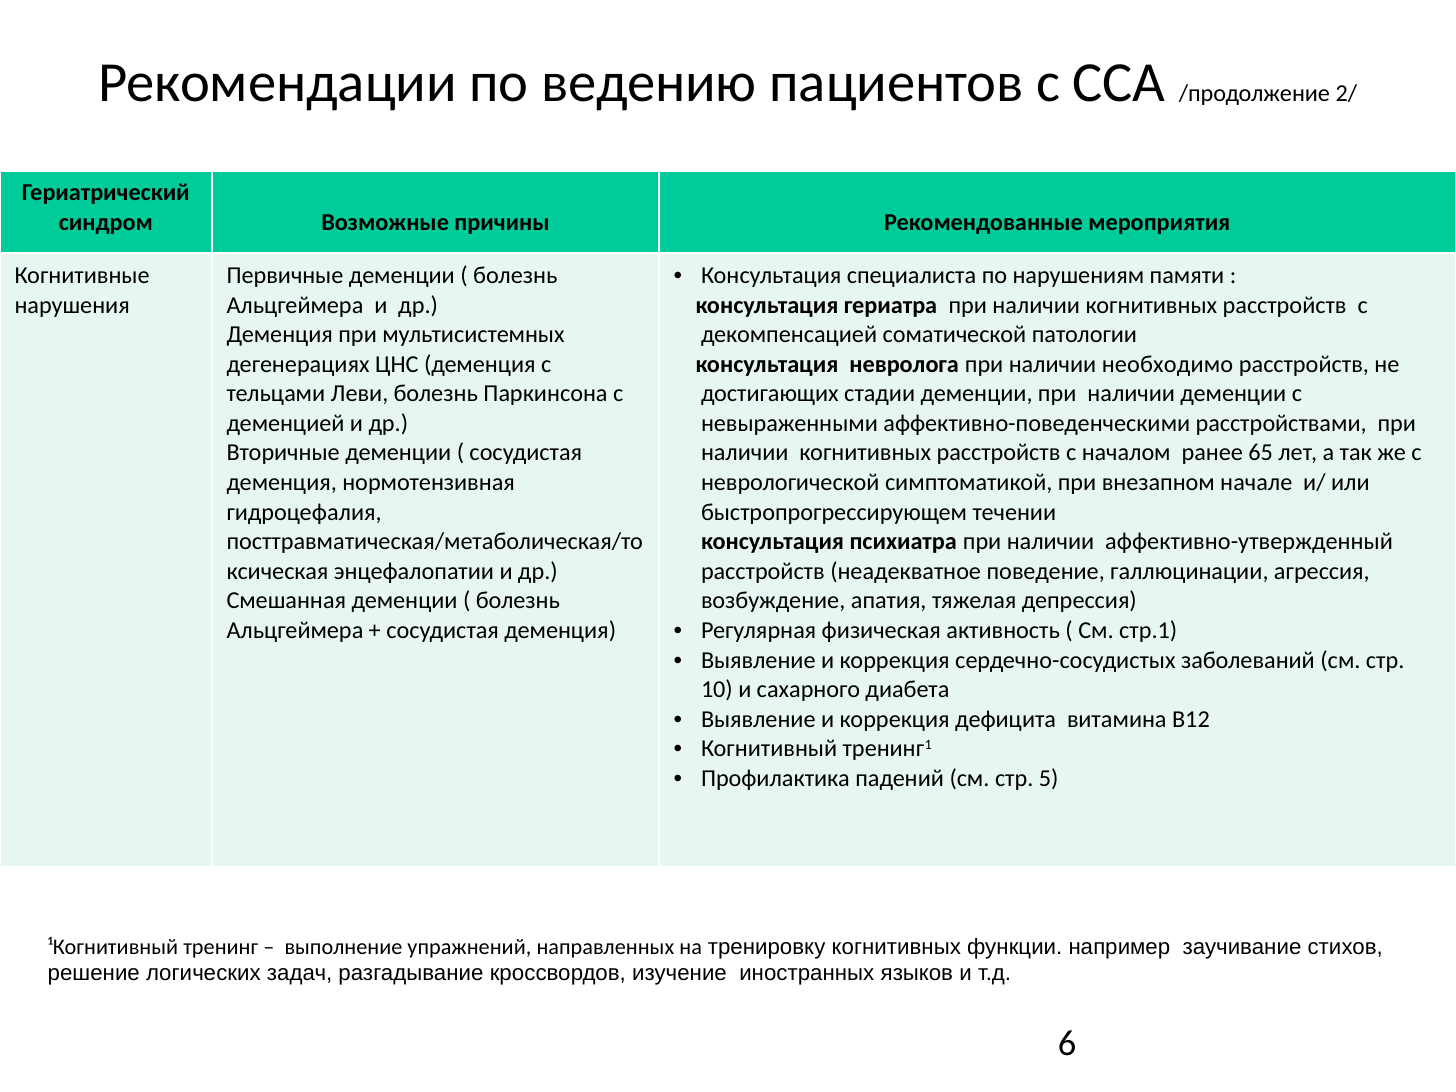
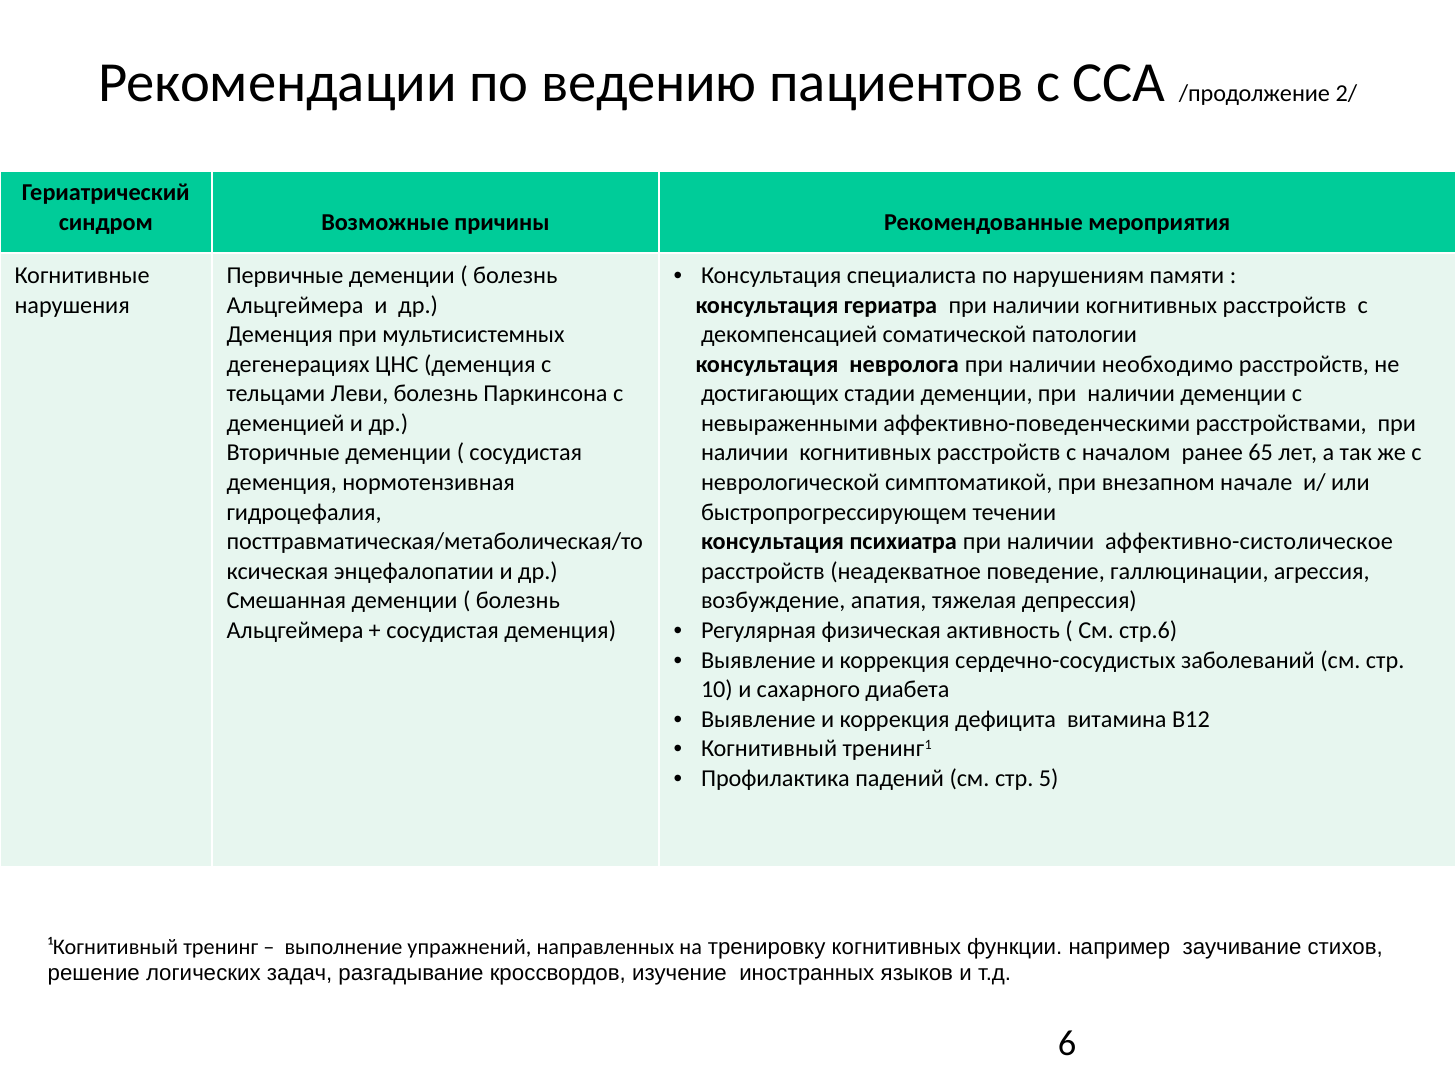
аффективно-утвержденный: аффективно-утвержденный -> аффективно-систолическое (1249, 542)
стр.1: стр.1 -> стр.6 (1148, 630)
